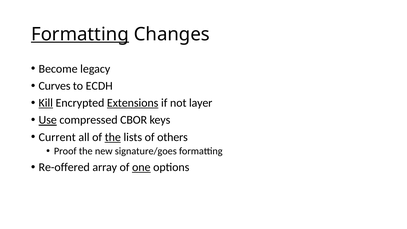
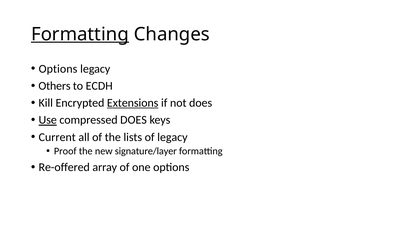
Become: Become -> Options (58, 69)
Curves: Curves -> Others (55, 86)
Kill underline: present -> none (46, 103)
not layer: layer -> does (201, 103)
compressed CBOR: CBOR -> DOES (134, 120)
the underline: present -> none (113, 137)
of others: others -> legacy (172, 137)
signature/goes: signature/goes -> signature/layer (146, 151)
one underline: present -> none (141, 167)
